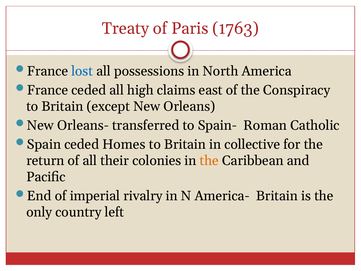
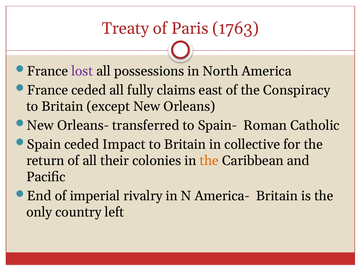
lost colour: blue -> purple (82, 71)
high: high -> fully (140, 90)
Homes: Homes -> Impact (124, 144)
